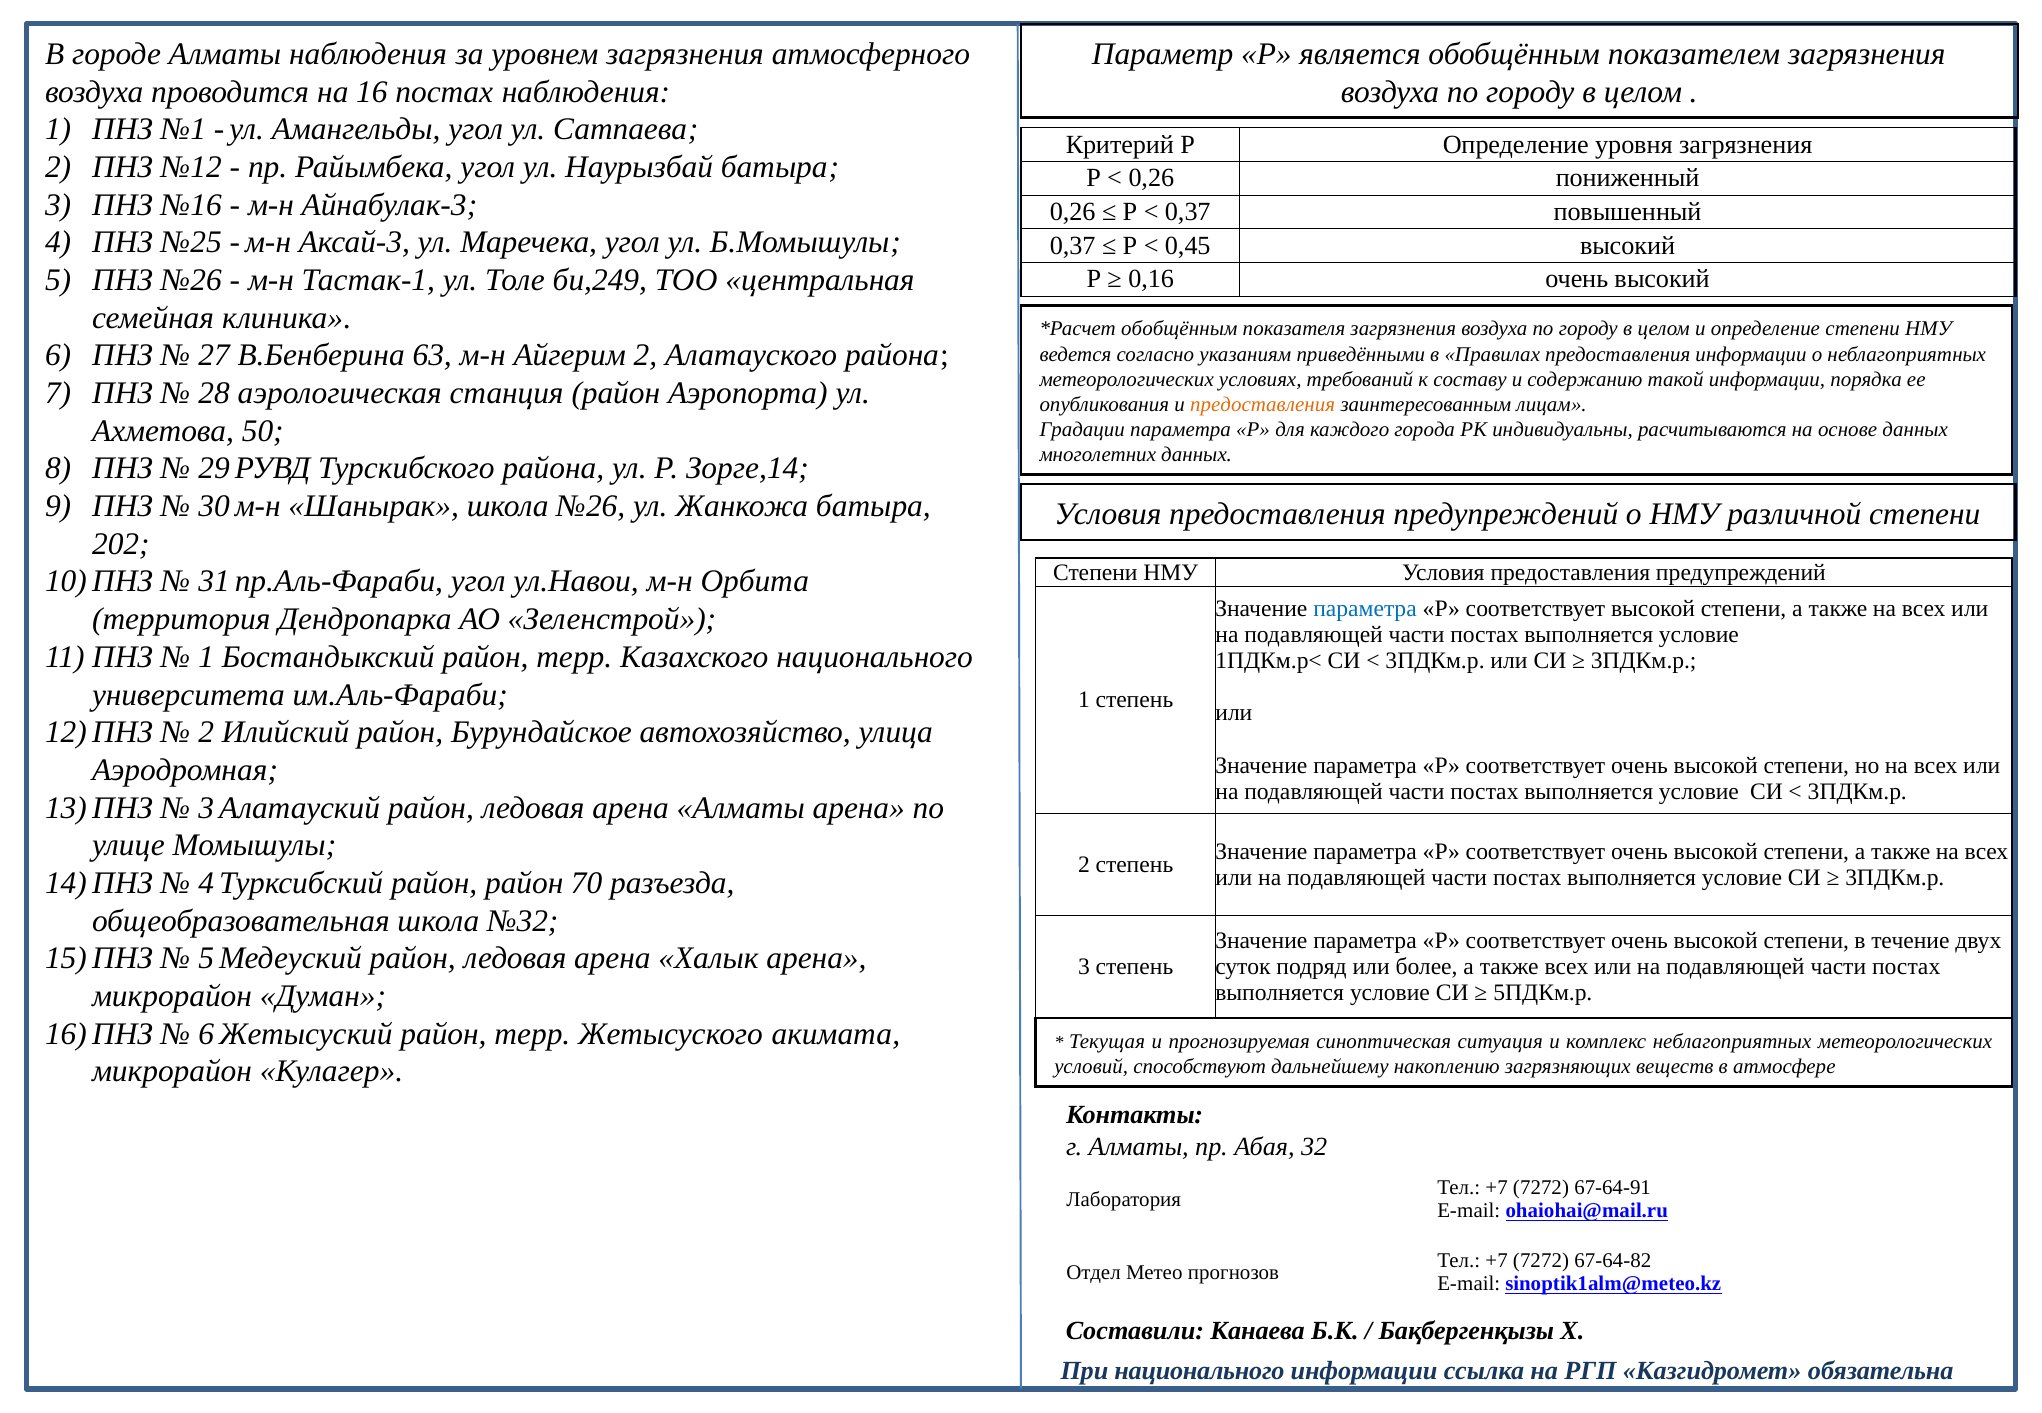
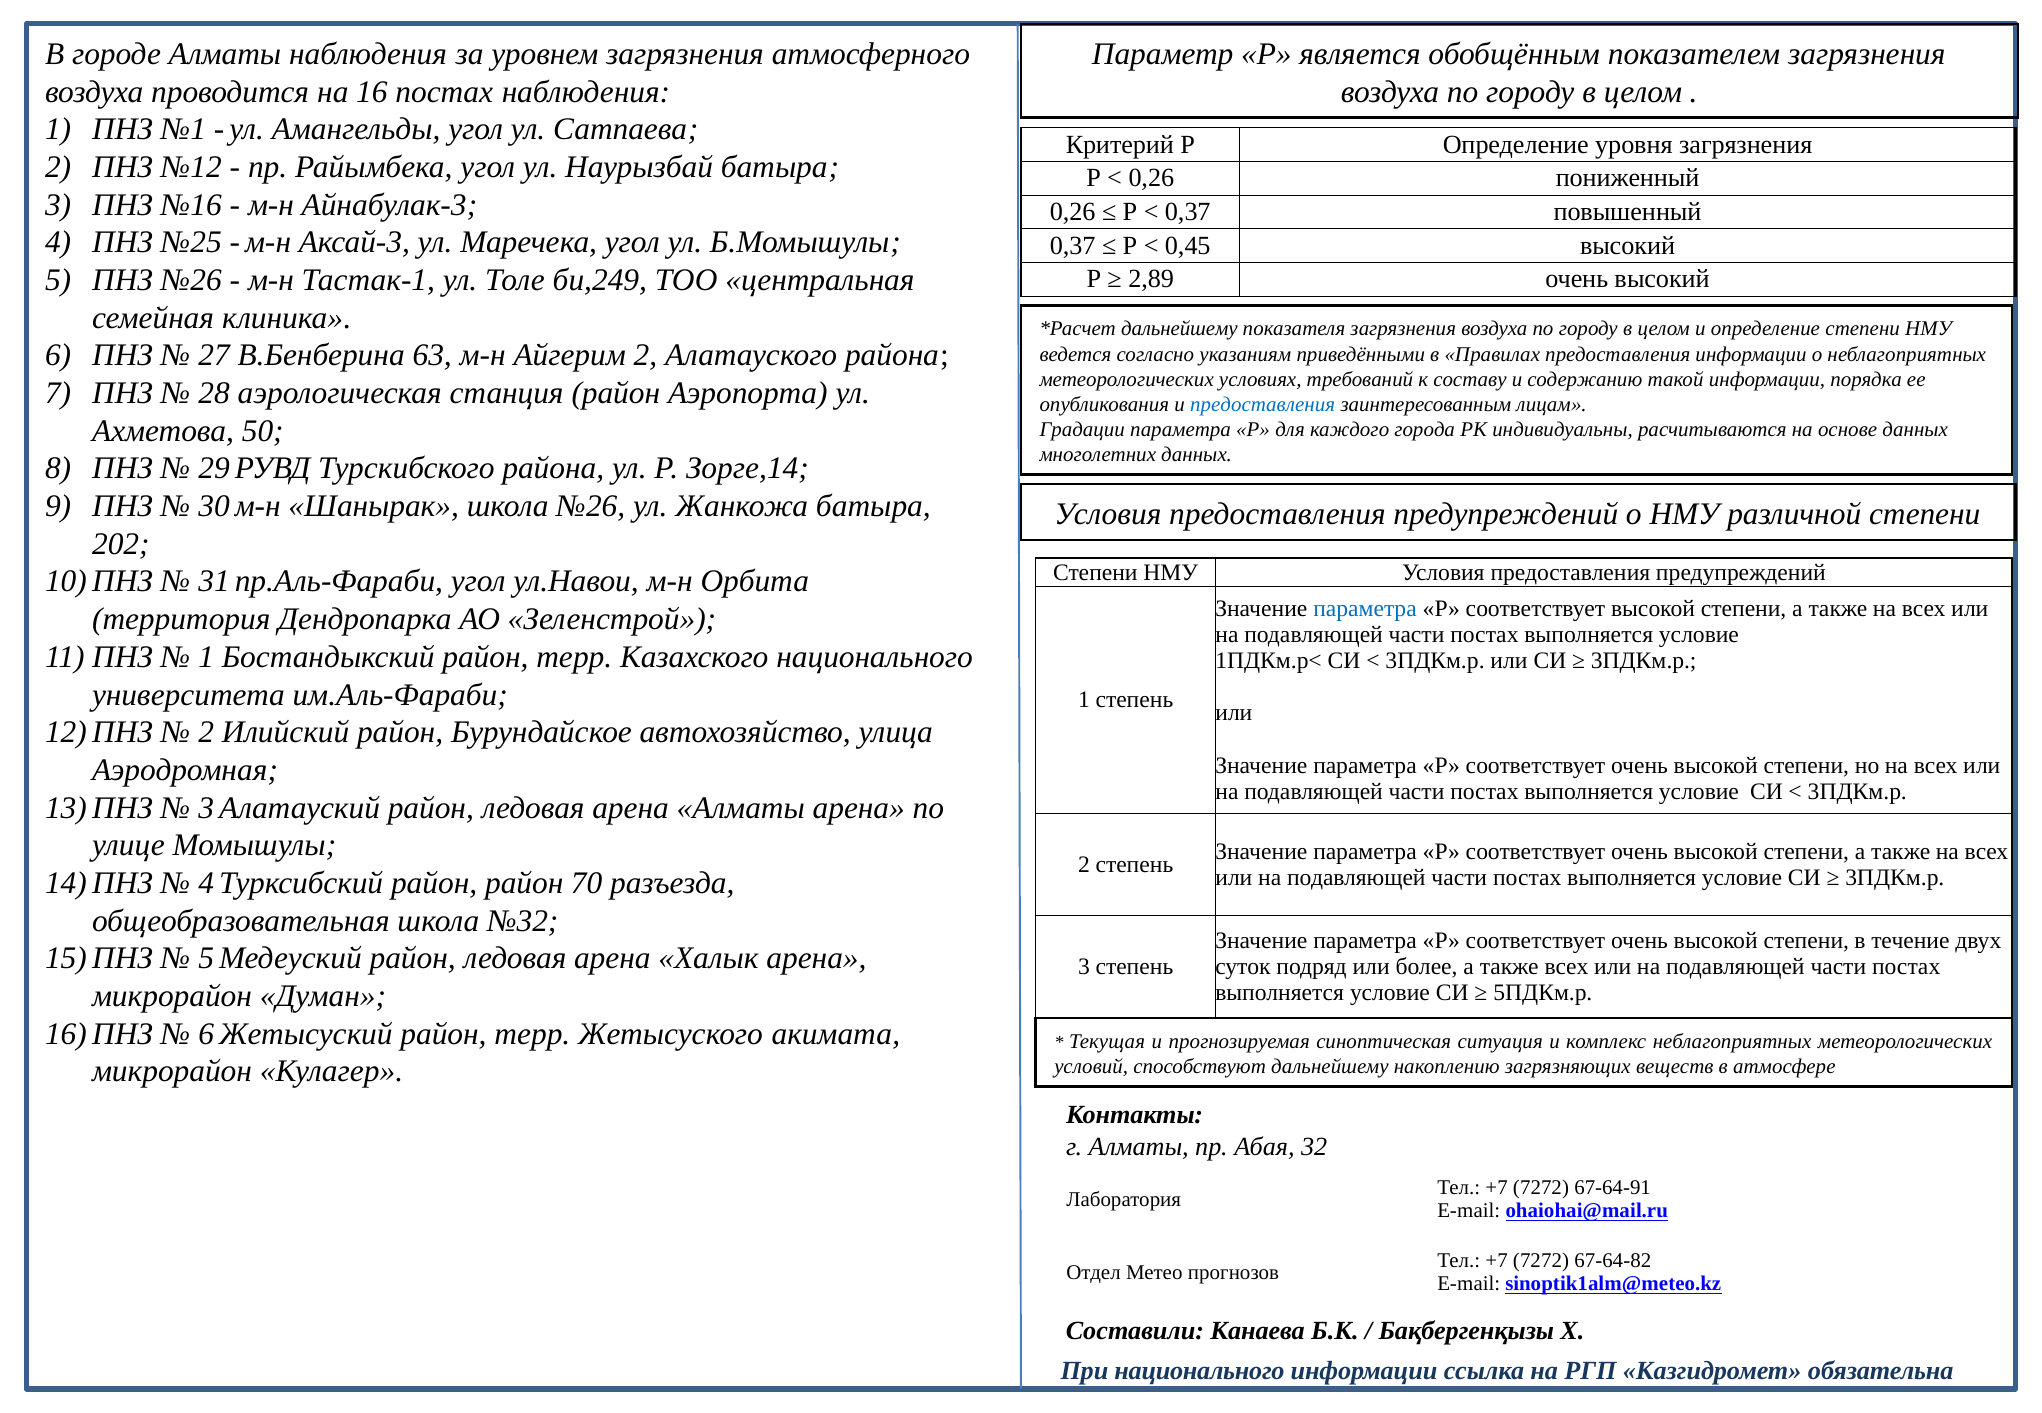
0,16: 0,16 -> 2,89 (1151, 279)
обобщённым: обобщённым -> дальнейшему (1179, 329)
предоставления colour: orange -> blue (1263, 404)
